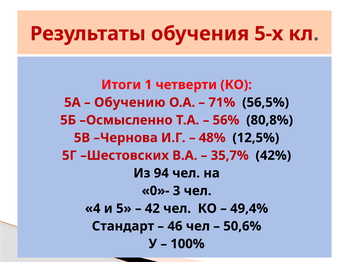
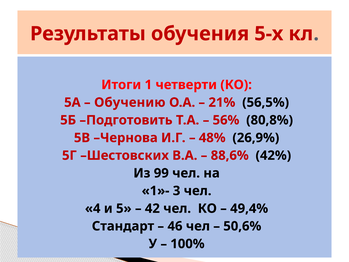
71%: 71% -> 21% (222, 102)
Осмысленно: Осмысленно -> Подготовить (126, 120)
12,5%: 12,5% -> 26,9% (256, 138)
35,7%: 35,7% -> 88,6% (230, 155)
94: 94 -> 99 (161, 173)
0»-: 0»- -> 1»- (156, 191)
